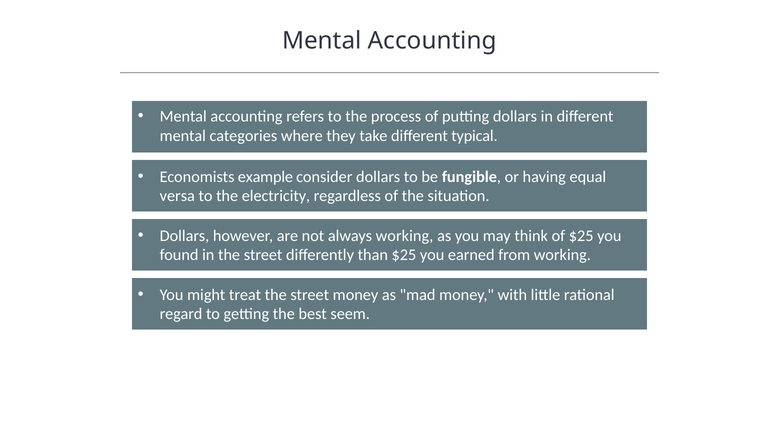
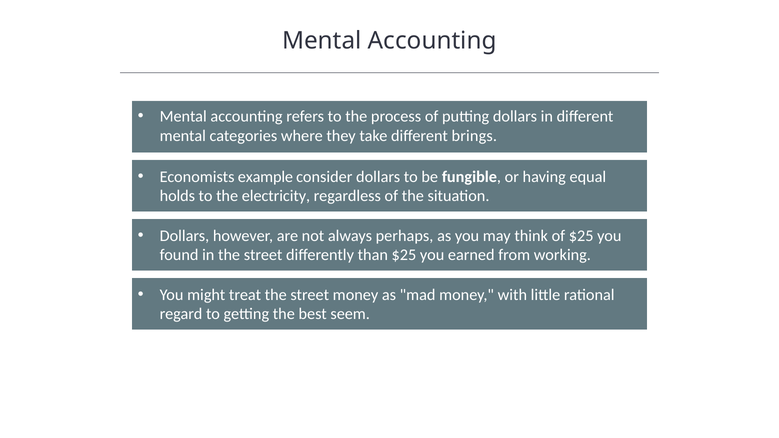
typical: typical -> brings (474, 136)
versa: versa -> holds (177, 196)
always working: working -> perhaps (405, 236)
